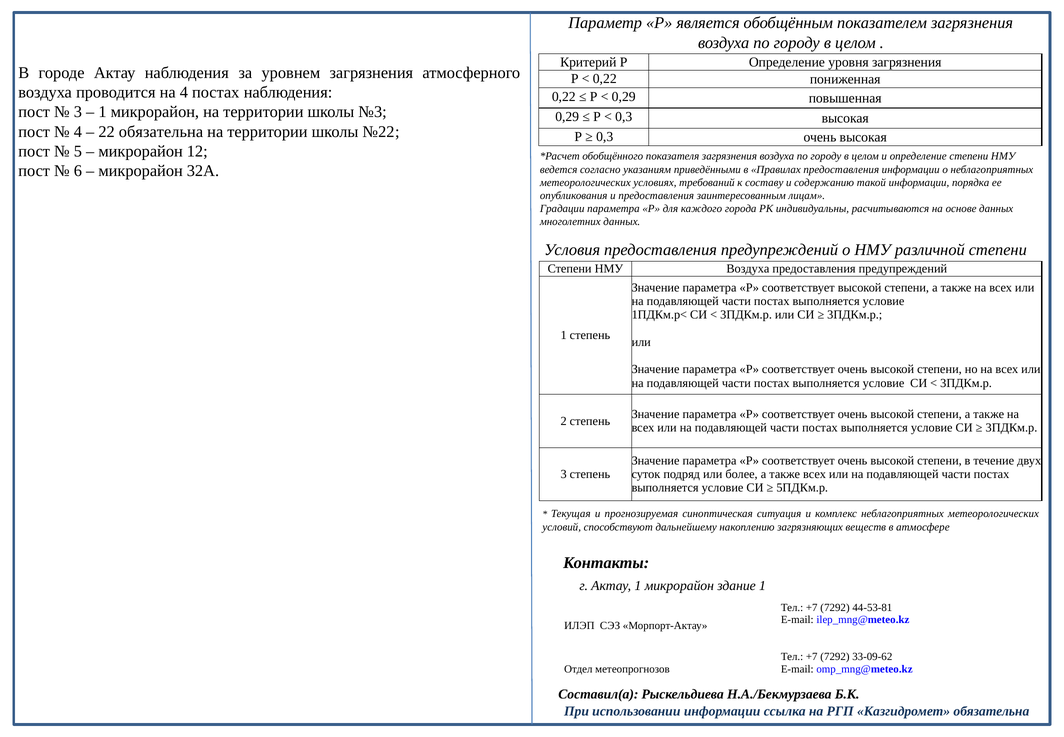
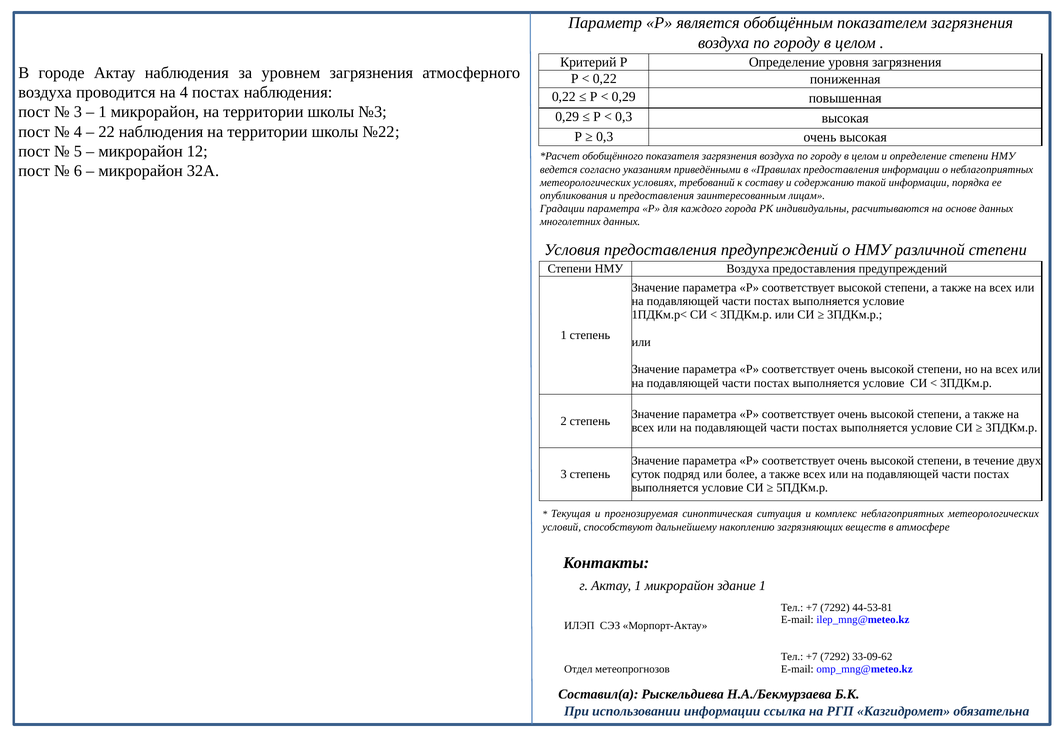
22 обязательна: обязательна -> наблюдения (161, 132)
